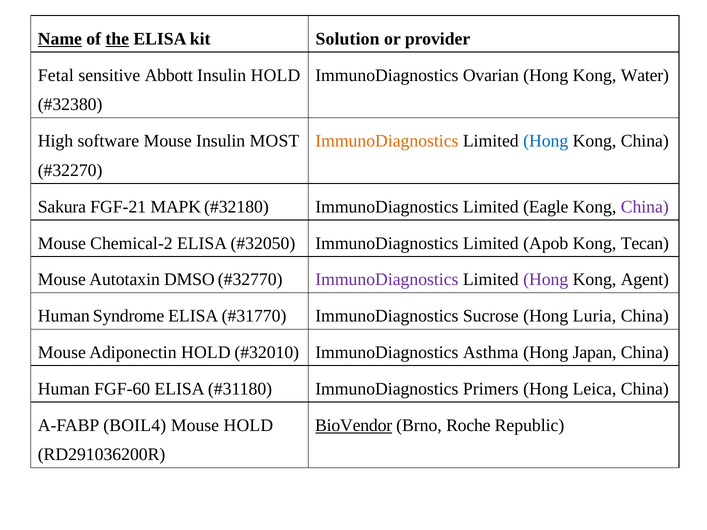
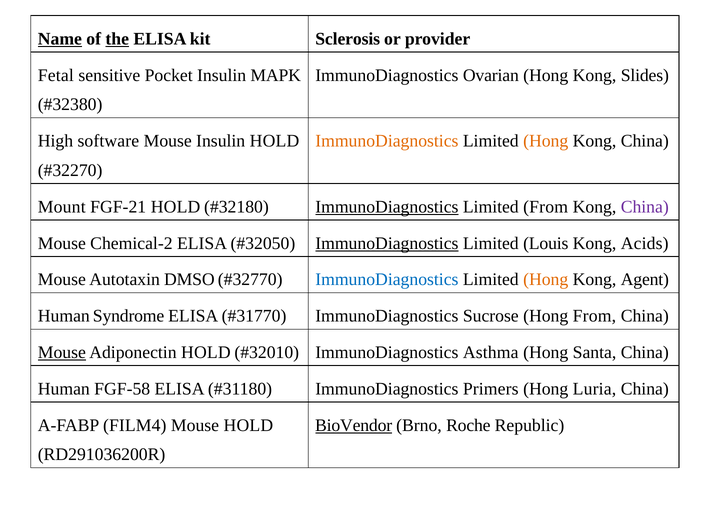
Solution: Solution -> Sclerosis (348, 39)
Abbott: Abbott -> Pocket (169, 75)
Insulin HOLD: HOLD -> MAPK (276, 75)
Water: Water -> Slides (645, 75)
Insulin MOST: MOST -> HOLD (275, 141)
Hong colour: blue -> orange (546, 141)
Sakura: Sakura -> Mount (62, 207)
FGF-21 MAPK: MAPK -> HOLD (176, 207)
ImmunoDiagnostics underline: none -> present (387, 207)
Limited Eagle: Eagle -> From (546, 207)
ImmunoDiagnostics underline: none -> present (387, 243)
Apob: Apob -> Louis (546, 243)
Tecan: Tecan -> Acids (645, 243)
ImmunoDiagnostics colour: purple -> blue (387, 280)
Hong colour: purple -> orange (546, 280)
Hong Luria: Luria -> From (594, 316)
Mouse underline: none -> present (62, 353)
Japan: Japan -> Santa (595, 353)
FGF-60: FGF-60 -> FGF-58 (122, 389)
Leica: Leica -> Luria (594, 389)
BOIL4: BOIL4 -> FILM4 (135, 425)
